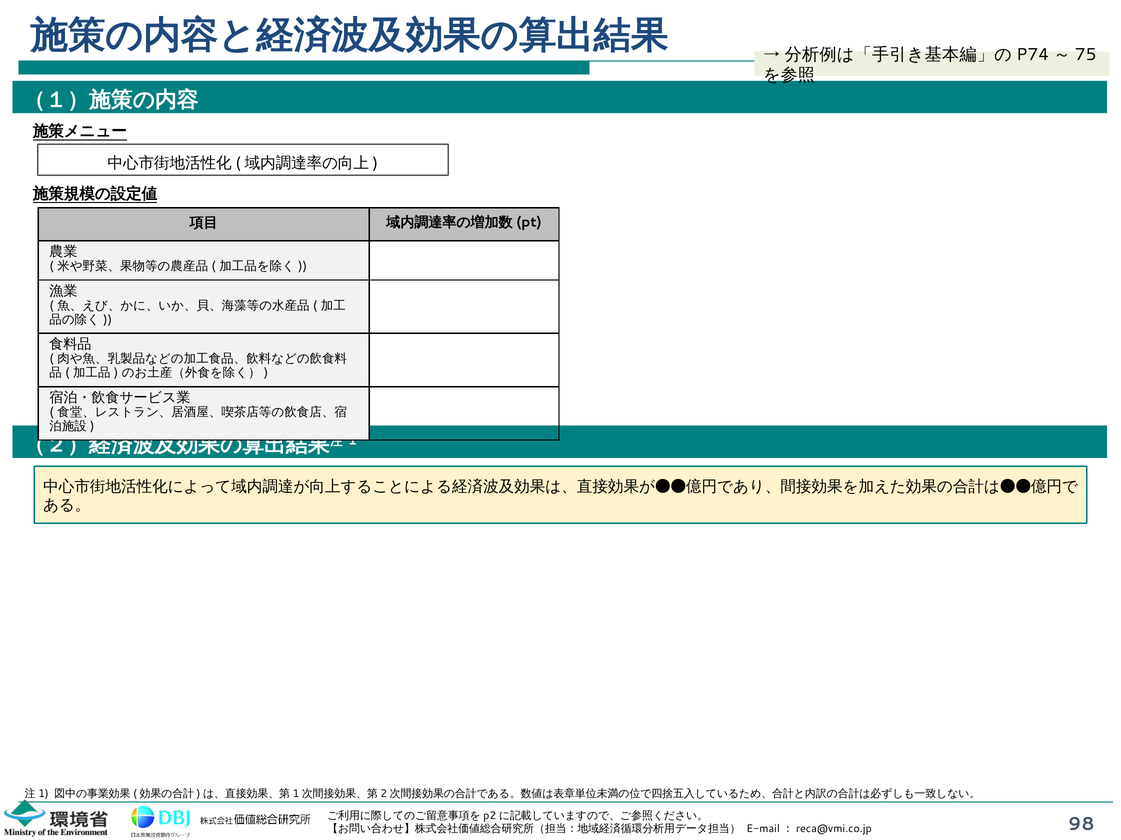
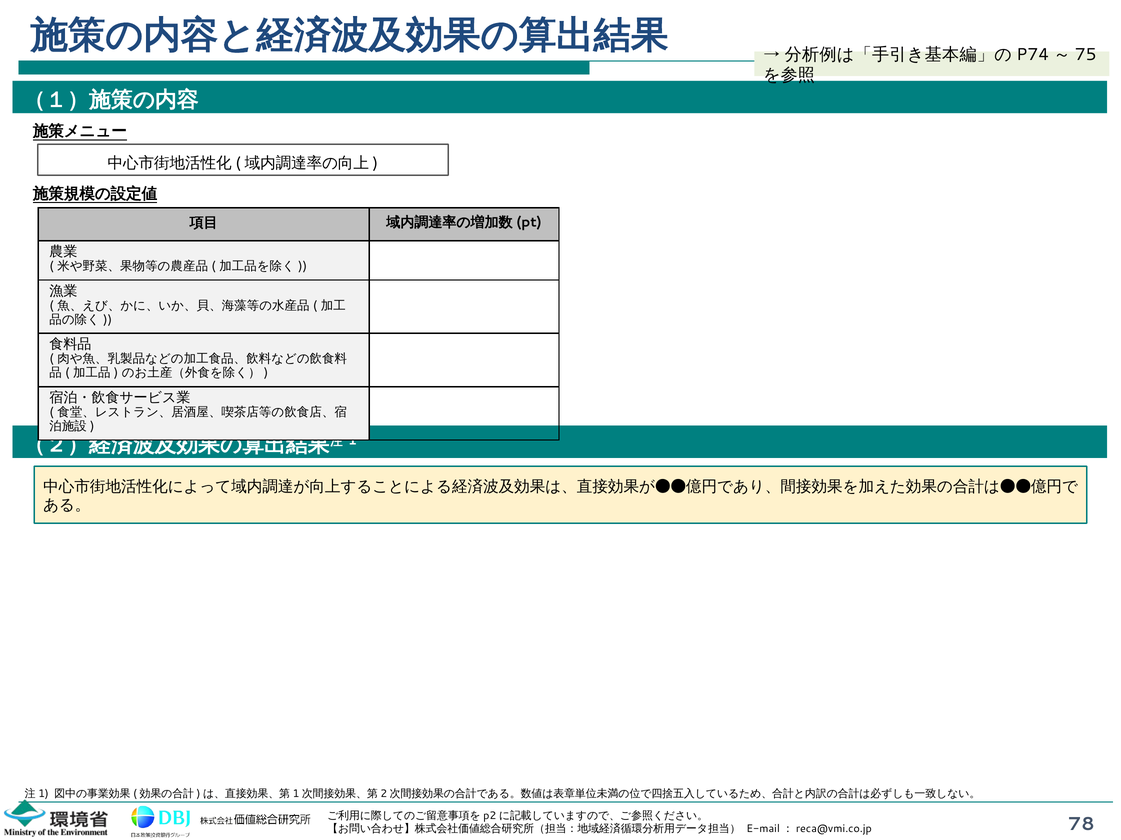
98: 98 -> 78 (1081, 825)
